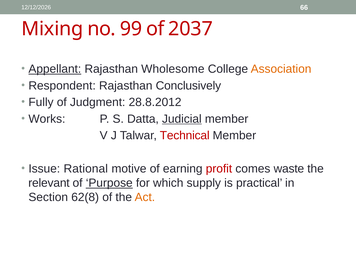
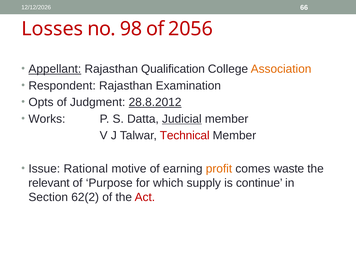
Mixing: Mixing -> Losses (52, 29)
99: 99 -> 98 (131, 29)
2037: 2037 -> 2056 (191, 29)
Wholesome: Wholesome -> Qualification (173, 69)
Conclusively: Conclusively -> Examination (188, 86)
Fully: Fully -> Opts (41, 102)
28.8.2012 underline: none -> present (155, 102)
profit colour: red -> orange (219, 169)
Purpose underline: present -> none (109, 183)
practical: practical -> continue (259, 183)
62(8: 62(8 -> 62(2 (85, 197)
Act colour: orange -> red (145, 197)
